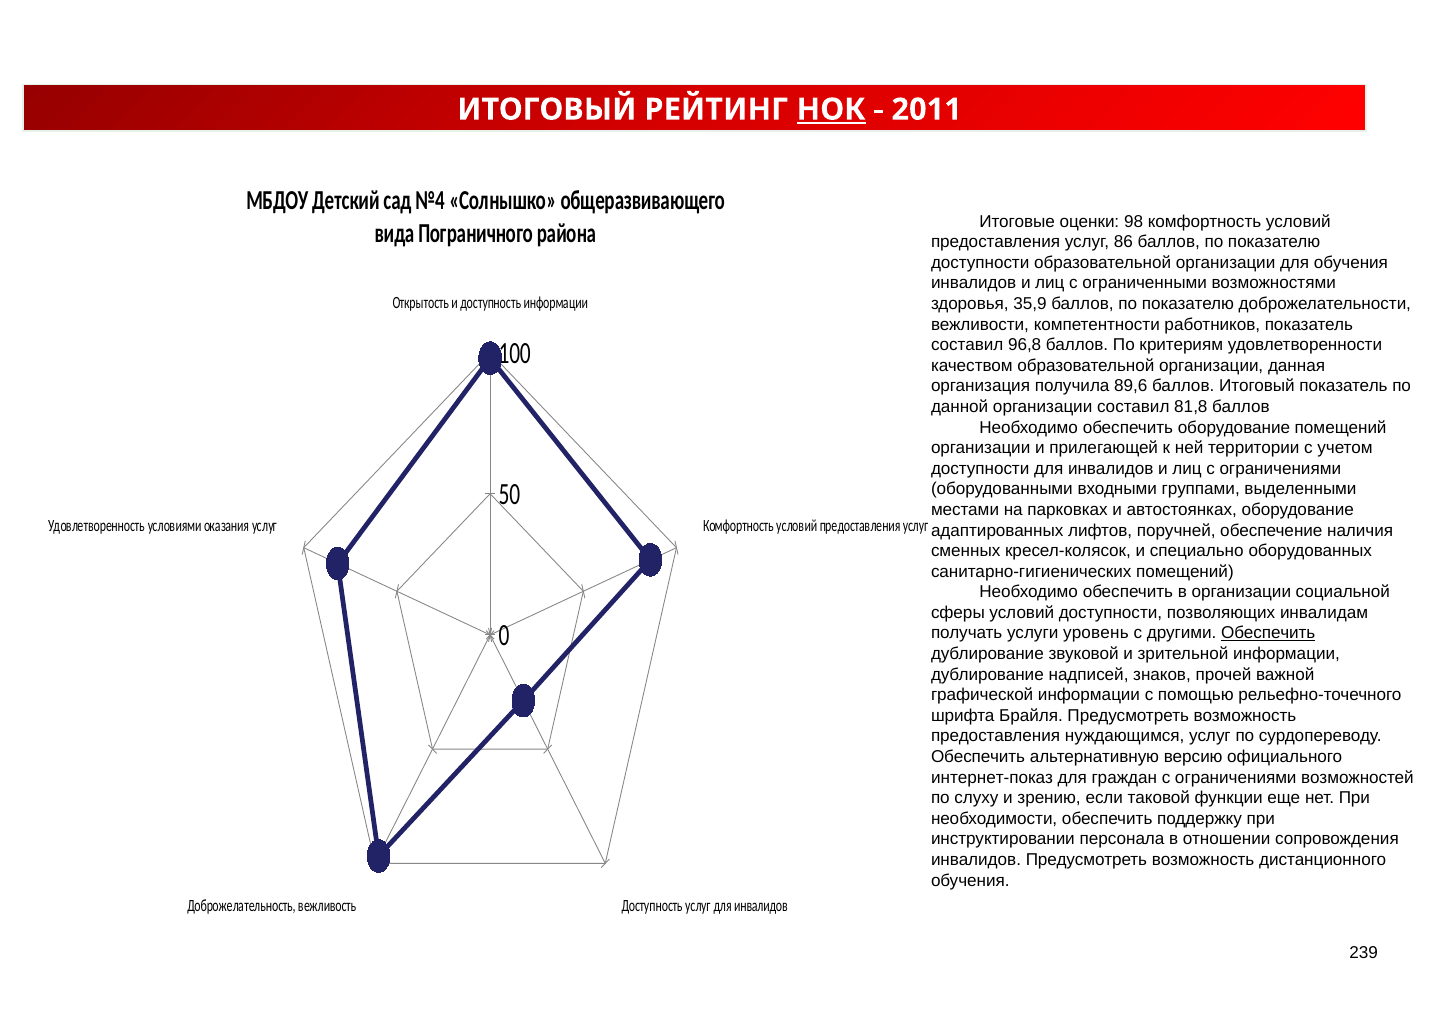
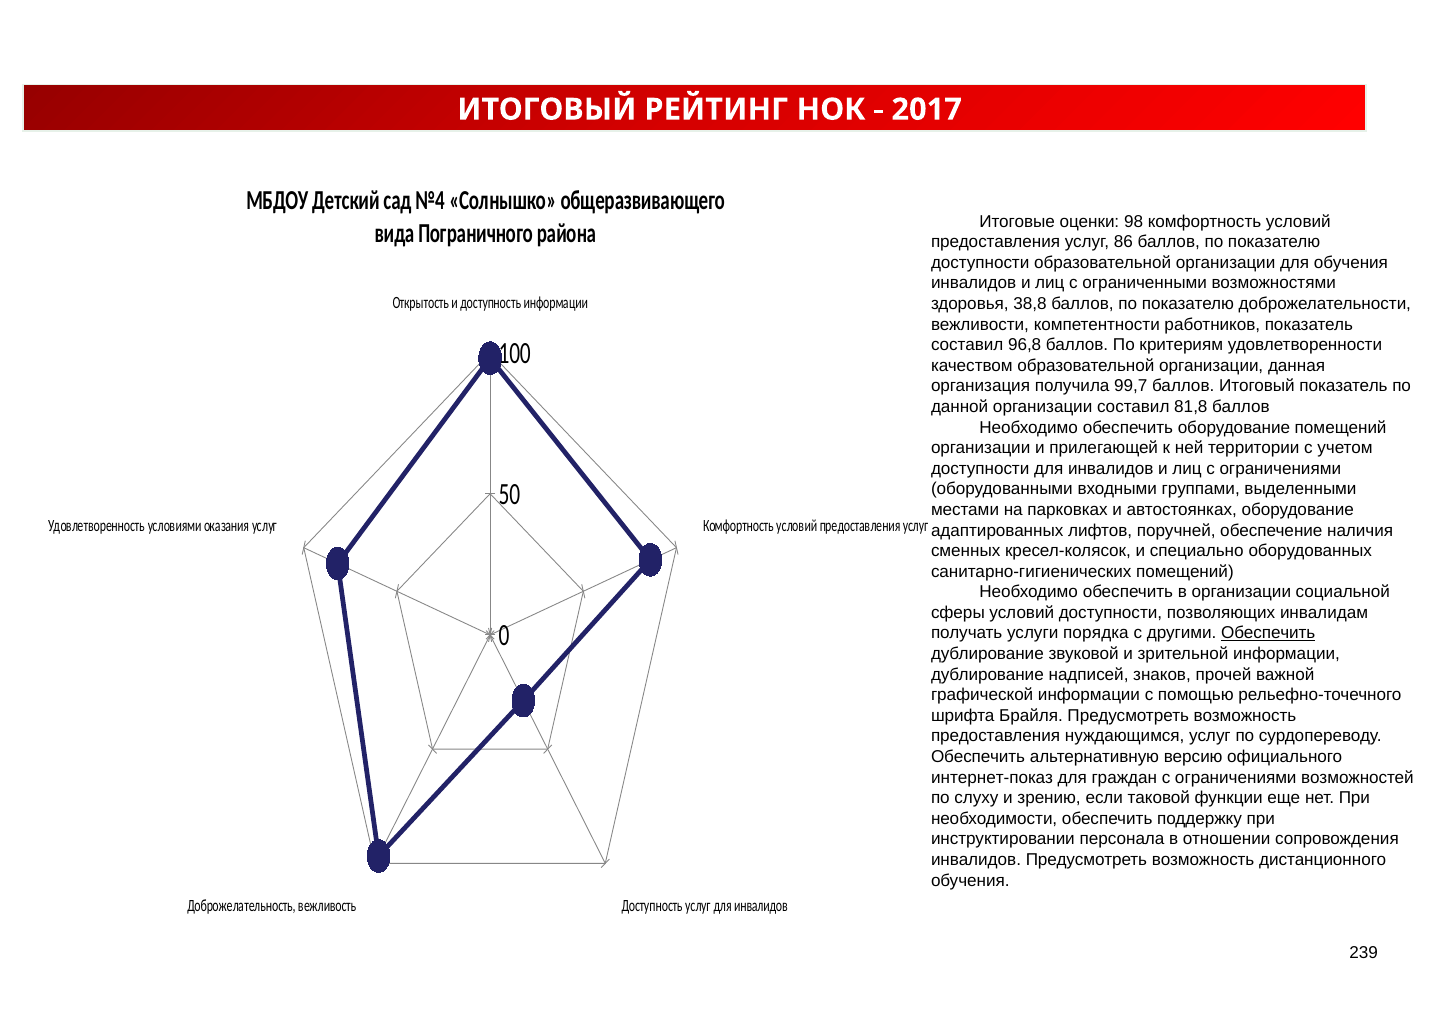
НОК underline: present -> none (831, 109)
2011: 2011 -> 2017 (927, 109)
35,9: 35,9 -> 38,8 (1030, 304)
89,6: 89,6 -> 99,7 (1131, 386)
уровень: уровень -> порядка (1096, 633)
